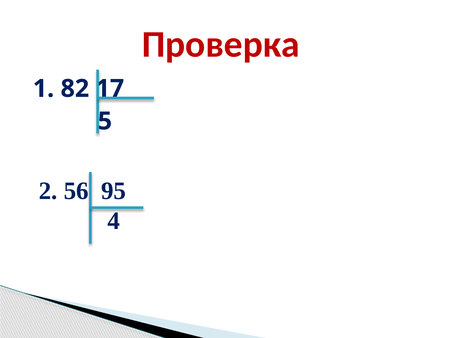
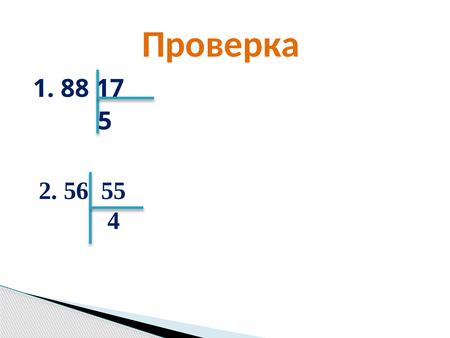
Проверка colour: red -> orange (221, 44)
82: 82 -> 88 (75, 88)
95: 95 -> 55 (114, 191)
